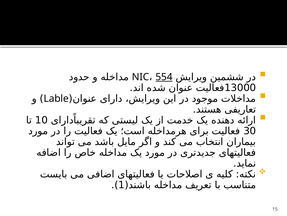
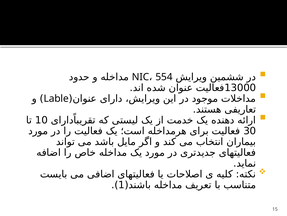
554 underline: present -> none (164, 77)
